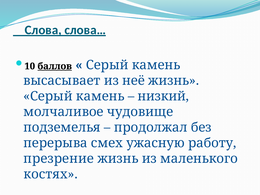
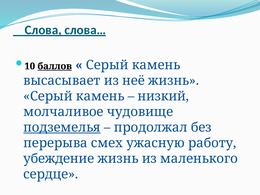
подземелья underline: none -> present (62, 127)
презрение: презрение -> убеждение (59, 159)
костях: костях -> сердце (51, 174)
